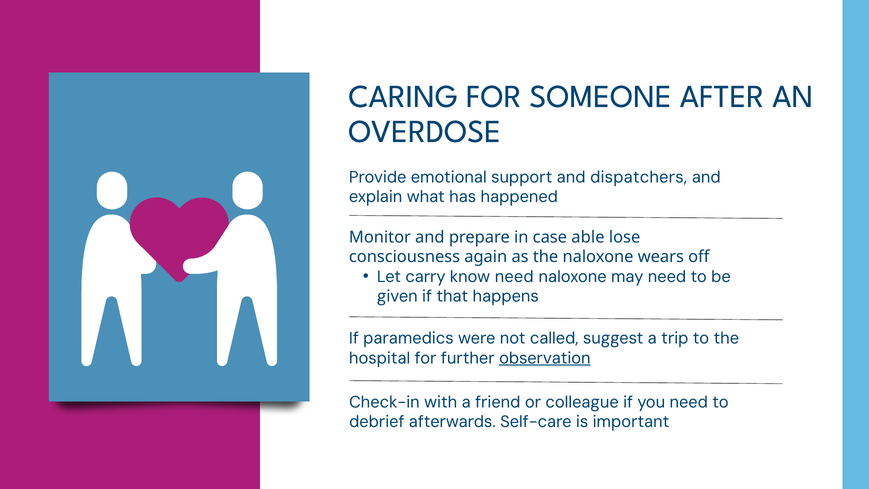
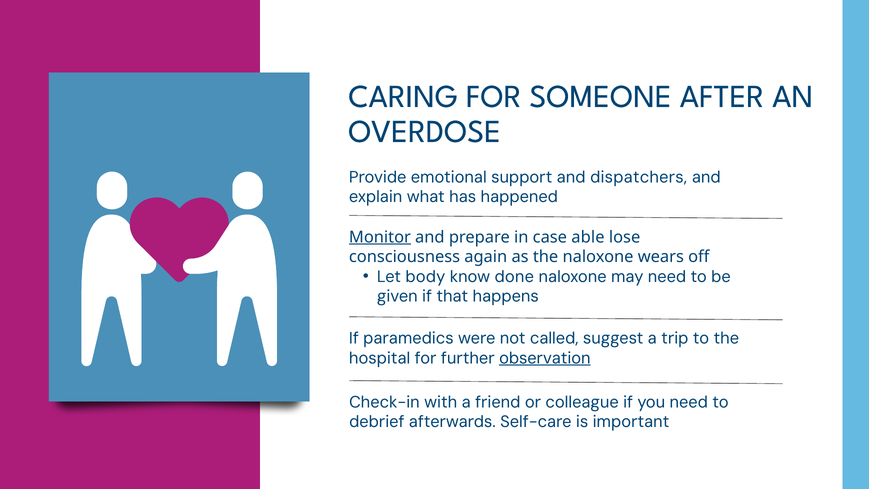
Monitor underline: none -> present (380, 237)
carry: carry -> body (425, 277)
know need: need -> done (514, 277)
